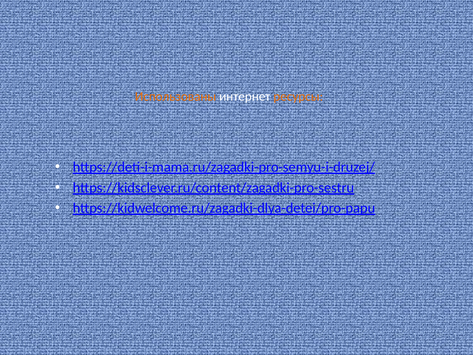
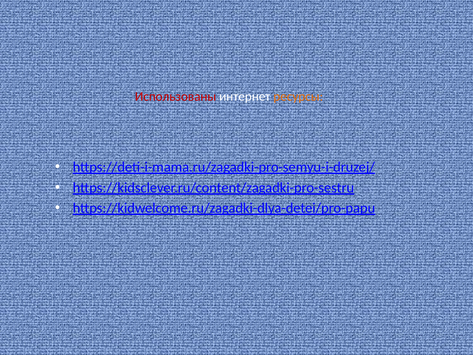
Использованы colour: orange -> red (176, 96)
